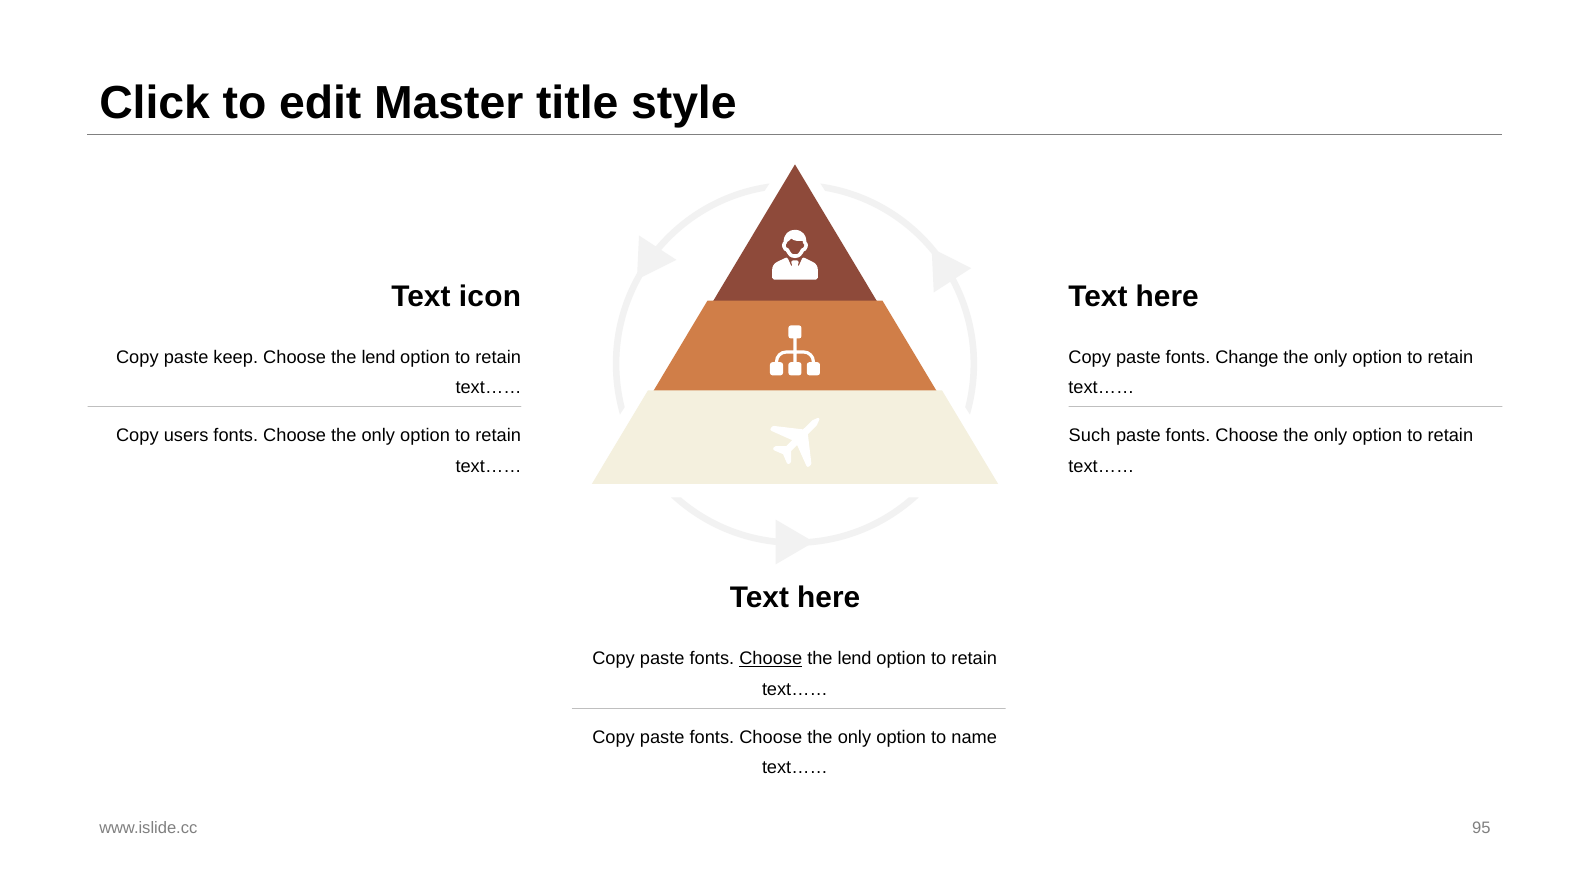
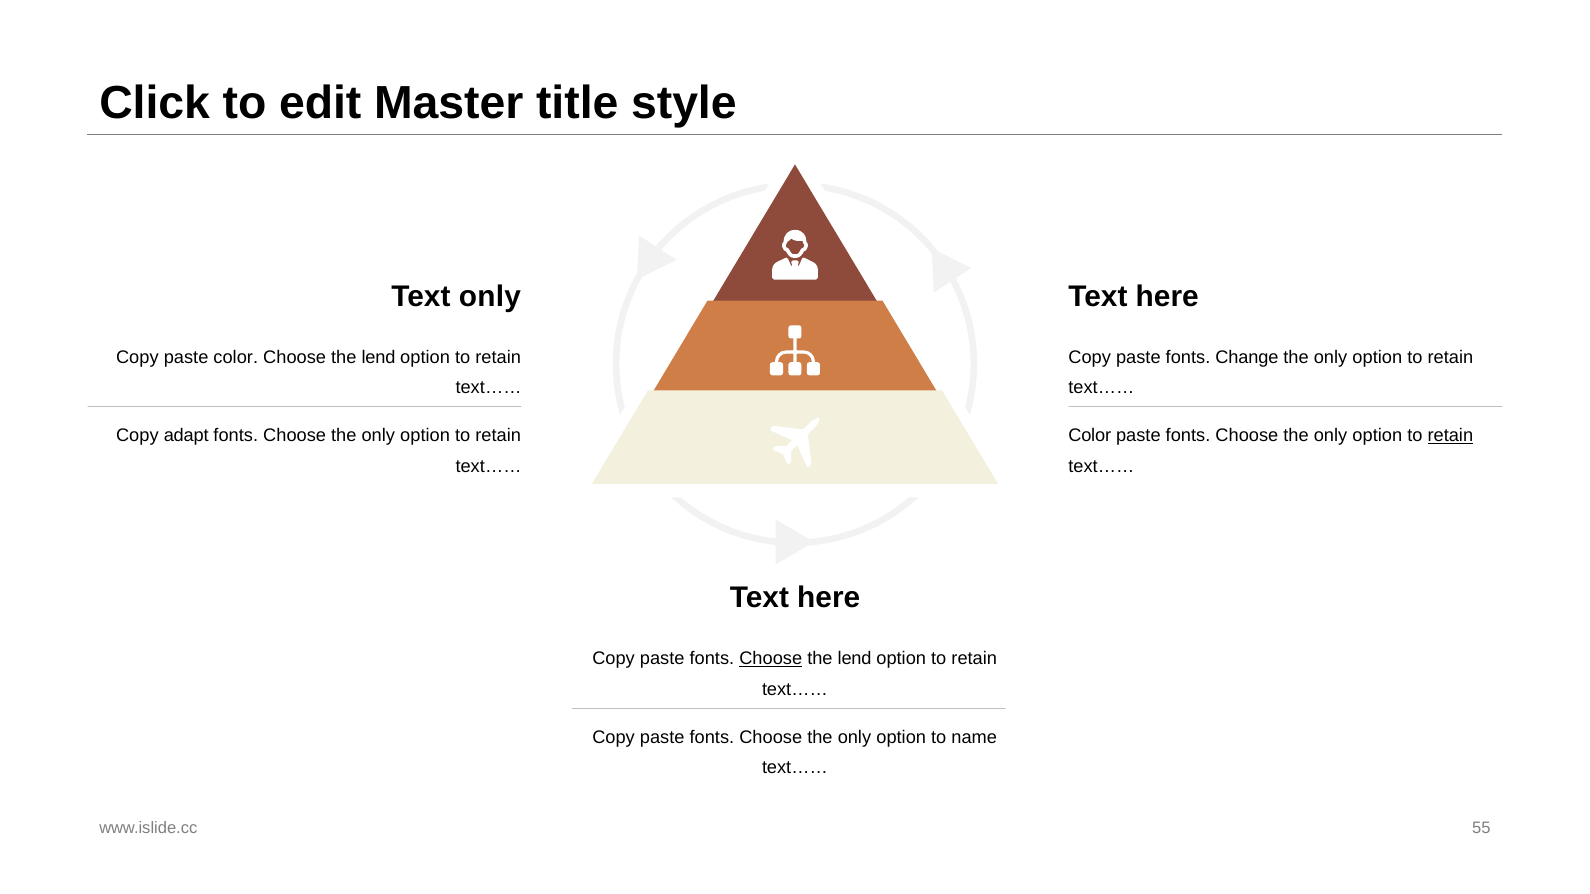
Text icon: icon -> only (490, 297)
paste keep: keep -> color (236, 357)
users: users -> adapt (186, 436)
Such: Such -> Color (1090, 436)
retain underline: none -> present (1450, 436)
95: 95 -> 55 (1481, 828)
